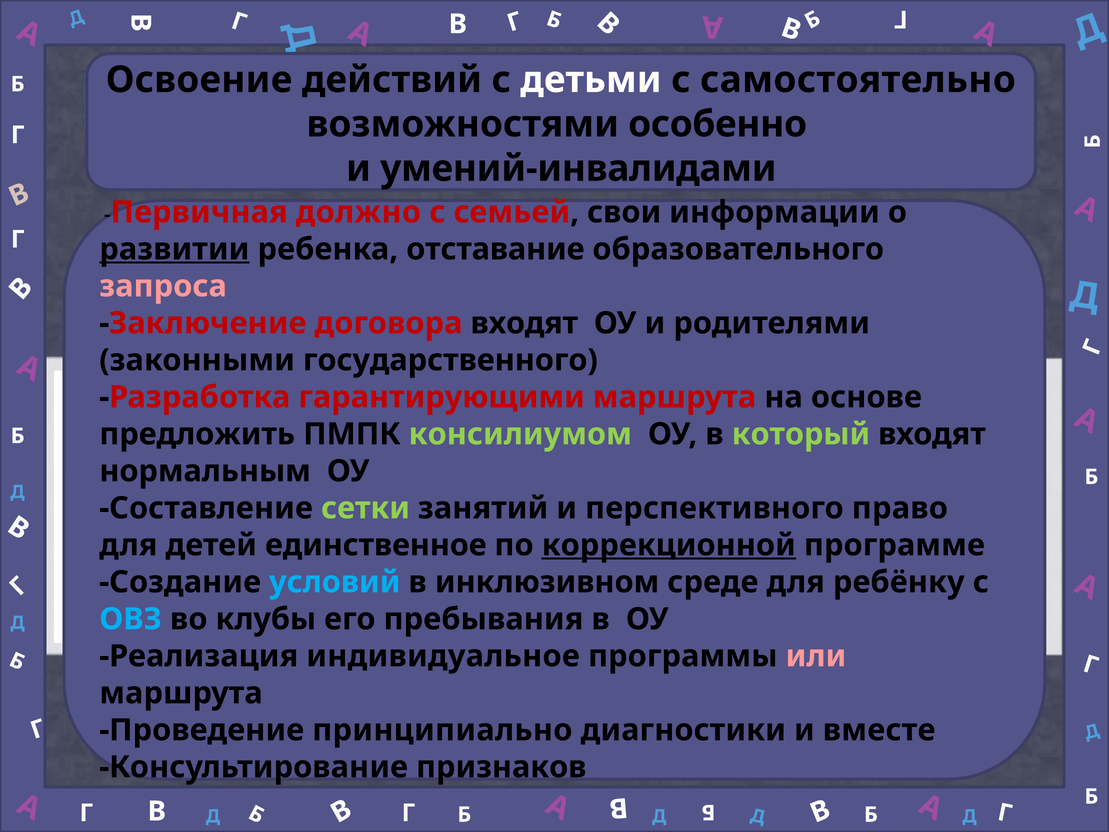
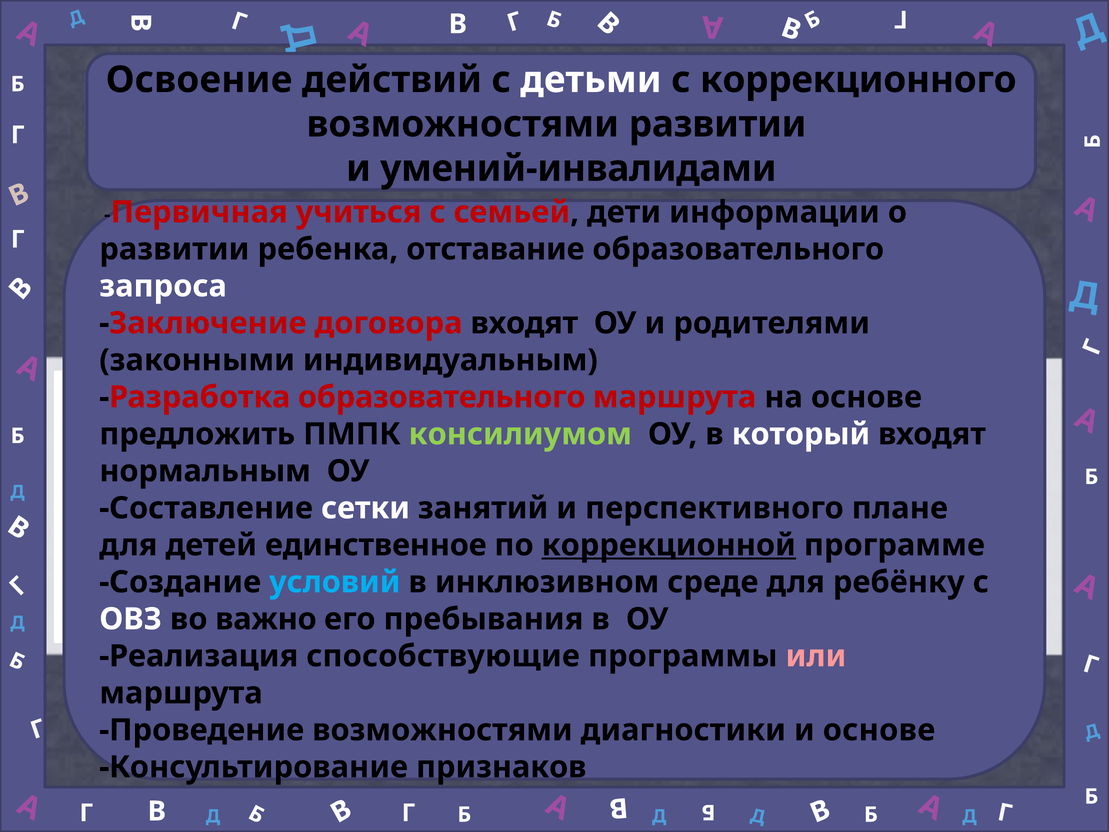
самостоятельно: самостоятельно -> коррекционного (858, 80)
возможностями особенно: особенно -> развитии (718, 124)
должно: должно -> учиться (359, 212)
свои: свои -> дети (624, 212)
развитии underline: present -> none (174, 249)
запроса colour: pink -> white (163, 286)
государственного: государственного -> индивидуальным (450, 360)
Разработка гарантирующими: гарантирующими -> образовательного (442, 397)
который colour: light green -> white (801, 434)
сетки colour: light green -> white (366, 508)
право: право -> плане (900, 508)
ОВЗ colour: light blue -> white (131, 619)
клубы: клубы -> важно (266, 619)
индивидуальное: индивидуальное -> способствующие (443, 656)
Проведение принципиально: принципиально -> возможностями (442, 730)
и вместе: вместе -> основе (879, 730)
